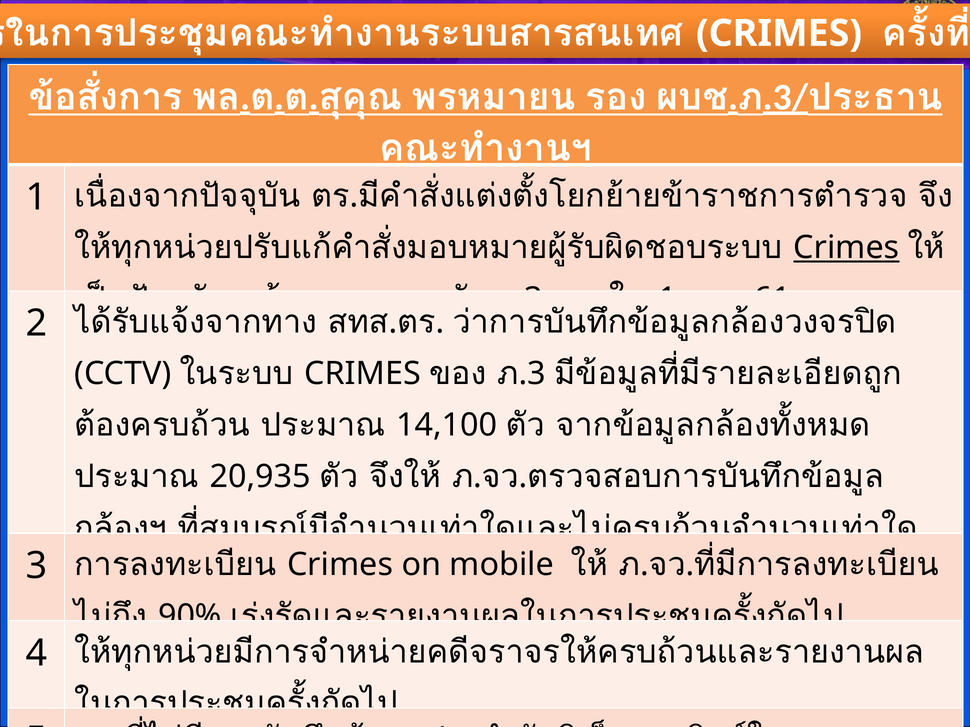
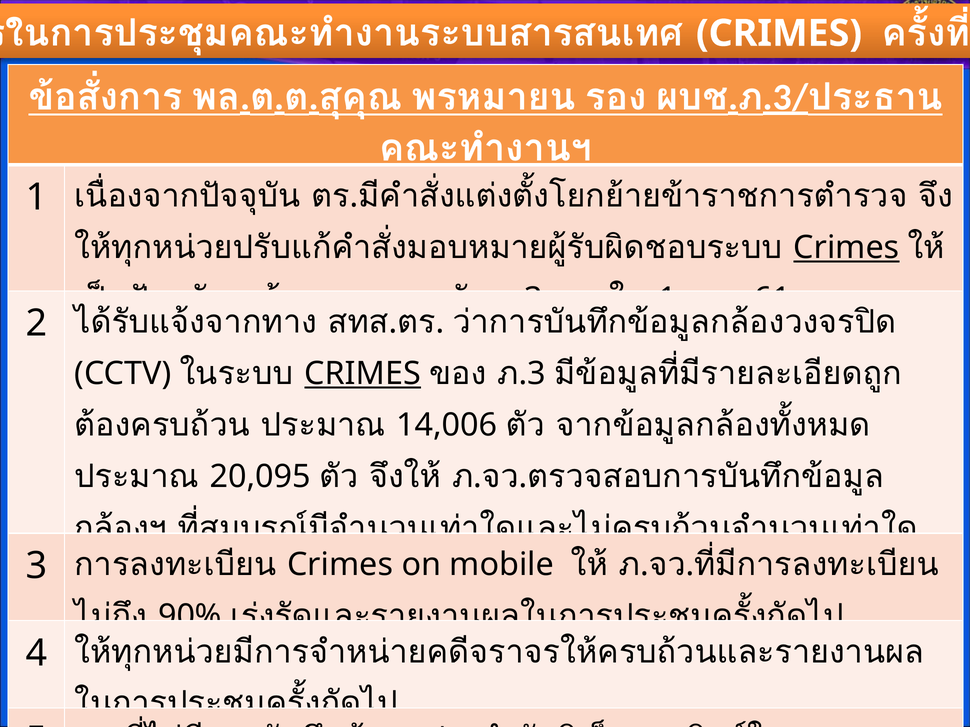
CRIMES underline: none -> present (363, 374)
14,100: 14,100 -> 14,006 (447, 425)
20,935: 20,935 -> 20,095 (260, 477)
